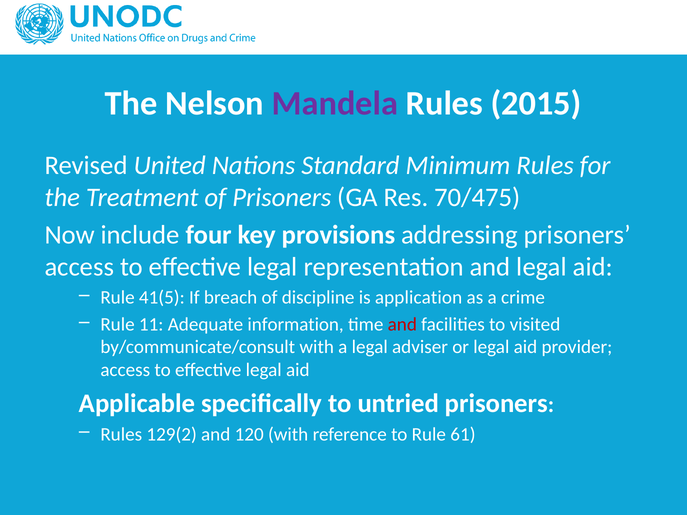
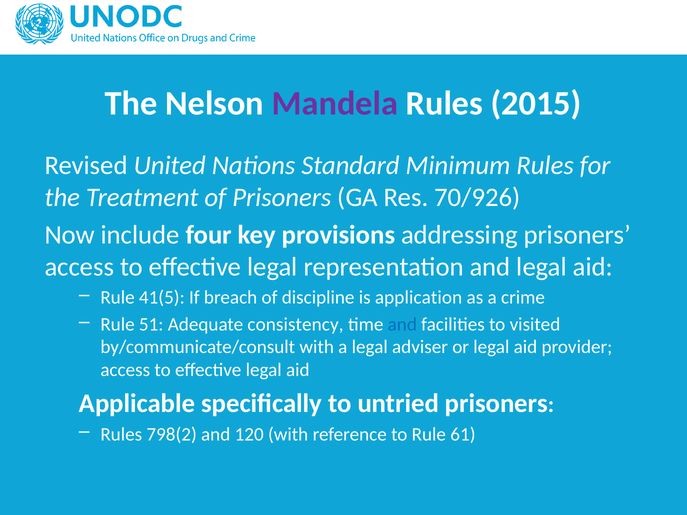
70/475: 70/475 -> 70/926 (477, 197)
11: 11 -> 51 (151, 324)
information: information -> consistency (295, 324)
and colour: red -> blue (402, 324)
129(2: 129(2 -> 798(2 (172, 434)
